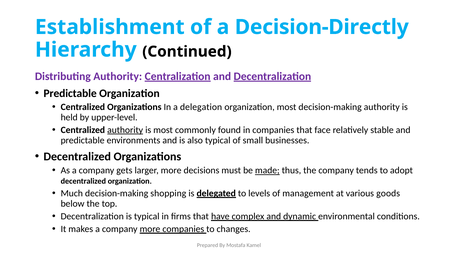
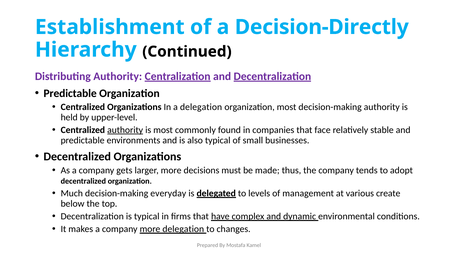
made underline: present -> none (267, 171)
shopping: shopping -> everyday (168, 194)
goods: goods -> create (388, 194)
more companies: companies -> delegation (183, 230)
